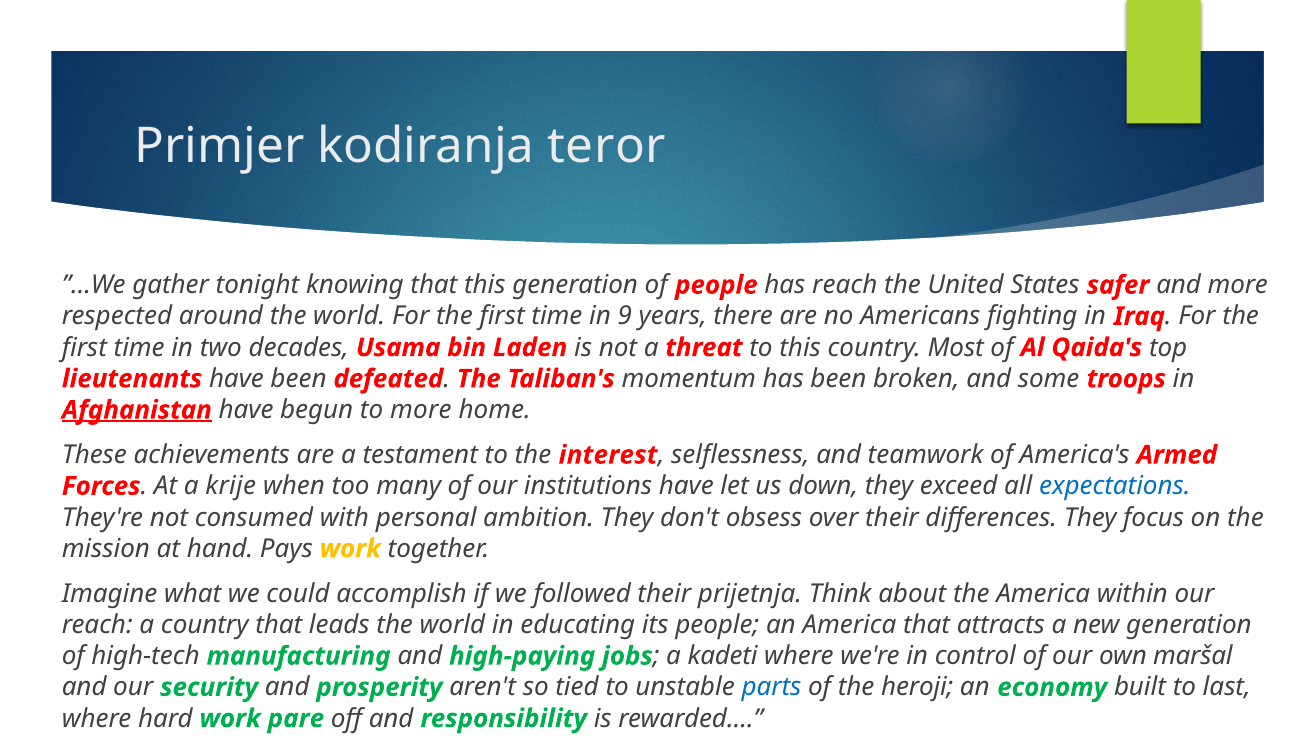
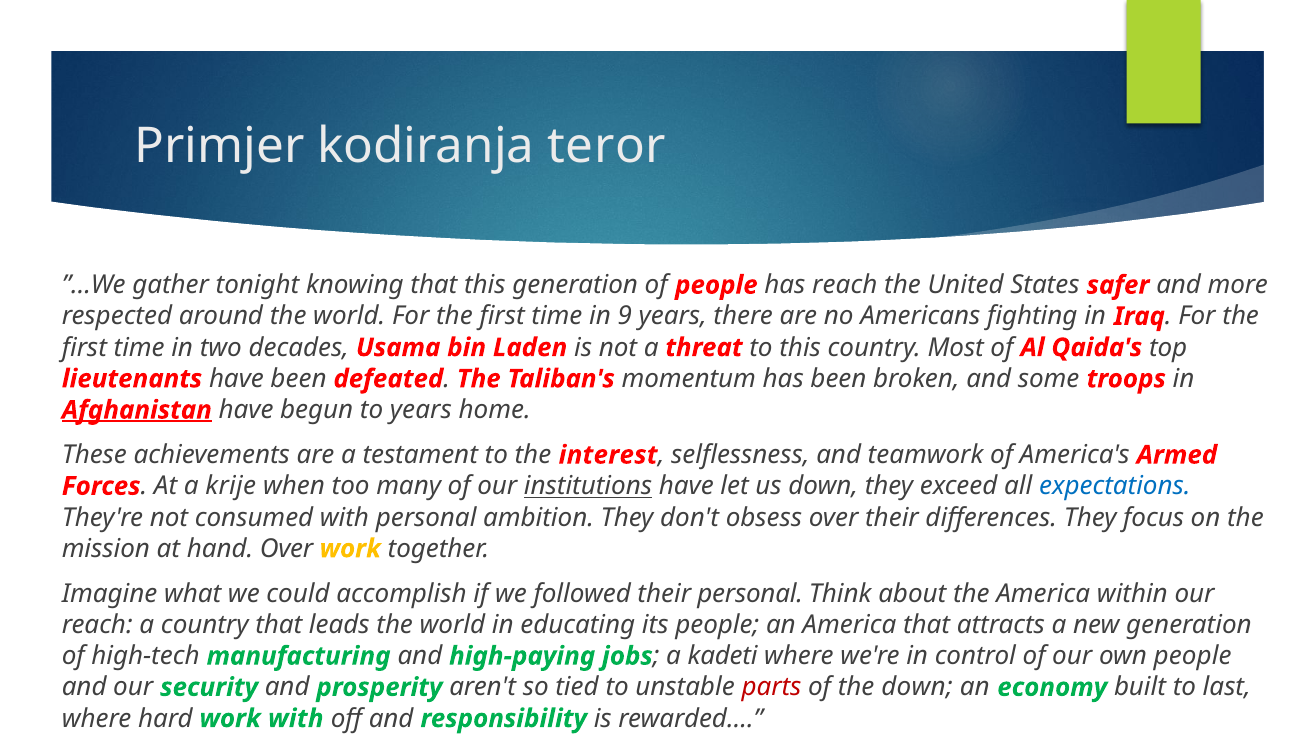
to more: more -> years (421, 410)
institutions underline: none -> present (588, 486)
hand Pays: Pays -> Over (287, 549)
their prijetnja: prijetnja -> personal (750, 594)
own maršal: maršal -> people (1193, 656)
parts colour: blue -> red (771, 688)
the heroji: heroji -> down (917, 688)
work pare: pare -> with (296, 719)
